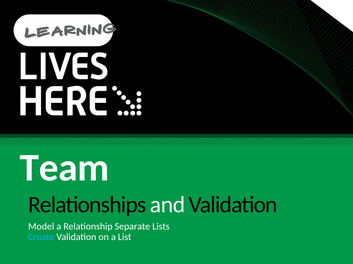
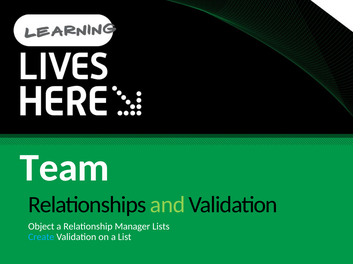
and colour: white -> light green (168, 205)
Model: Model -> Object (41, 227)
Separate: Separate -> Manager (132, 227)
